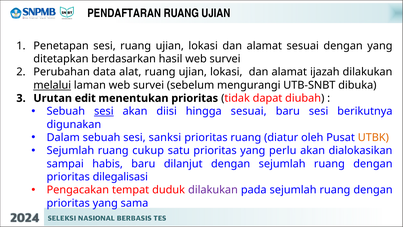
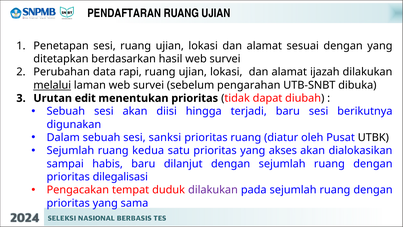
alat: alat -> rapi (130, 72)
mengurangi: mengurangi -> pengarahan (249, 85)
sesi underline: present -> none (104, 111)
hingga sesuai: sesuai -> terjadi (249, 111)
UTBK colour: orange -> black (373, 137)
cukup: cukup -> kedua (148, 150)
perlu: perlu -> akses (283, 150)
